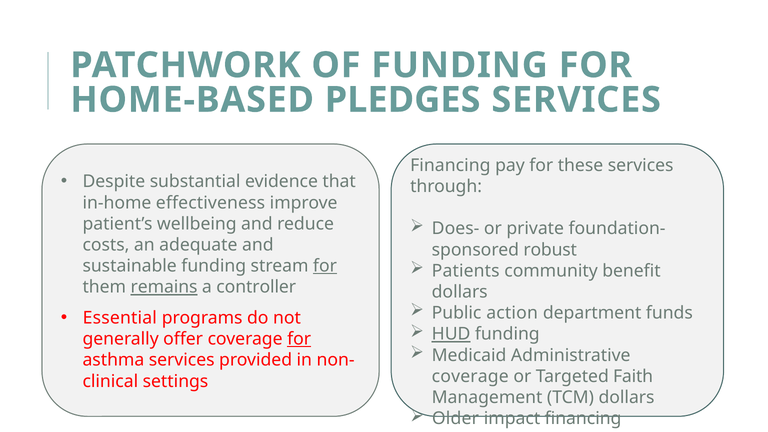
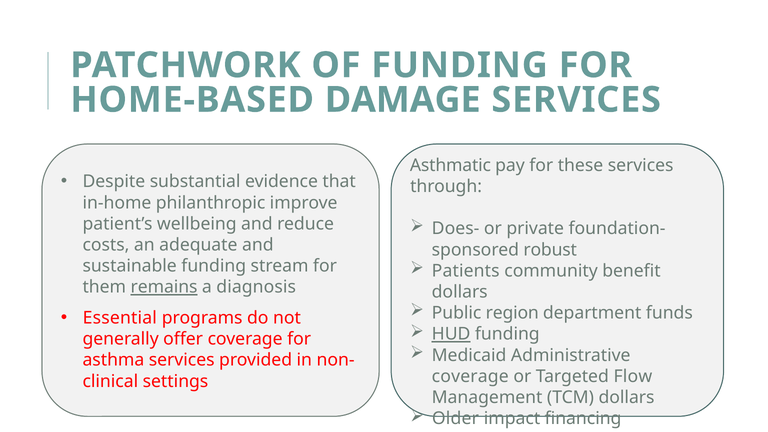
PLEDGES: PLEDGES -> DAMAGE (403, 100)
Financing: Financing -> Asthmatic (450, 165)
effectiveness: effectiveness -> philanthropic (211, 203)
for underline: present -> none (325, 266)
controller: controller -> diagnosis (256, 287)
action: action -> region (512, 313)
for underline: present -> none (299, 339)
Faith: Faith -> Flow (633, 376)
